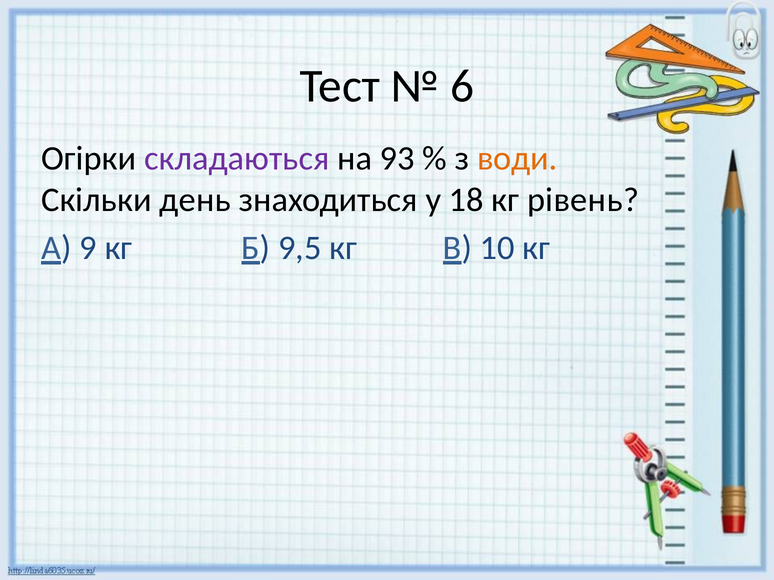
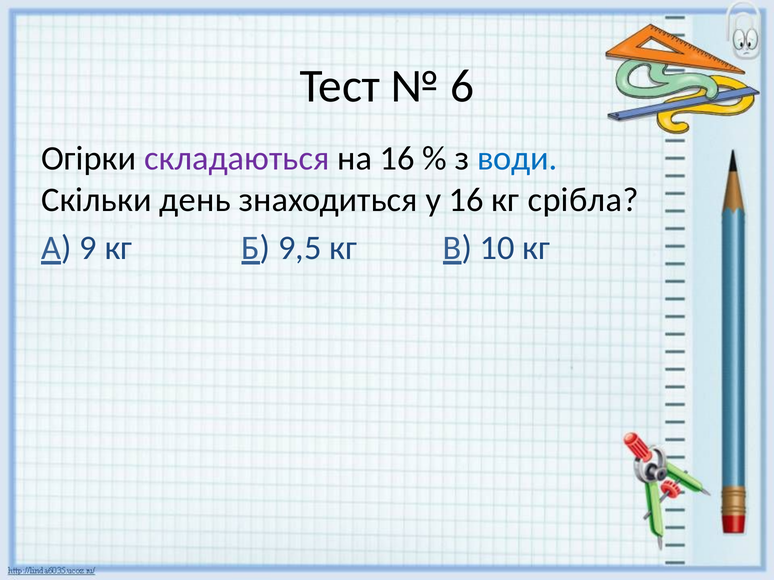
на 93: 93 -> 16 (397, 159)
води colour: orange -> blue (517, 159)
у 18: 18 -> 16 (466, 200)
рівень: рівень -> срібла (583, 200)
